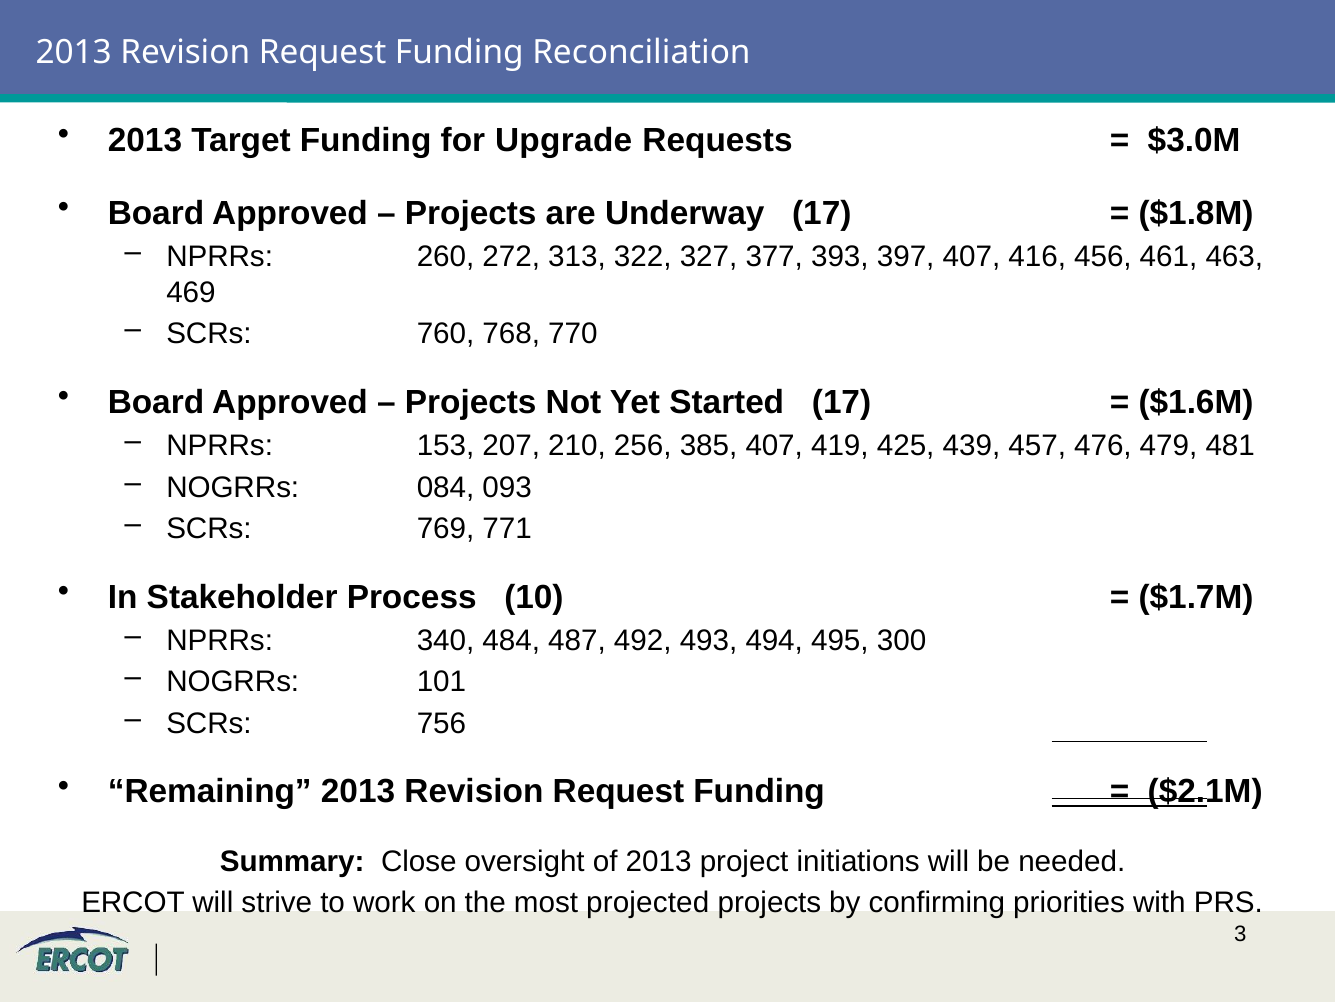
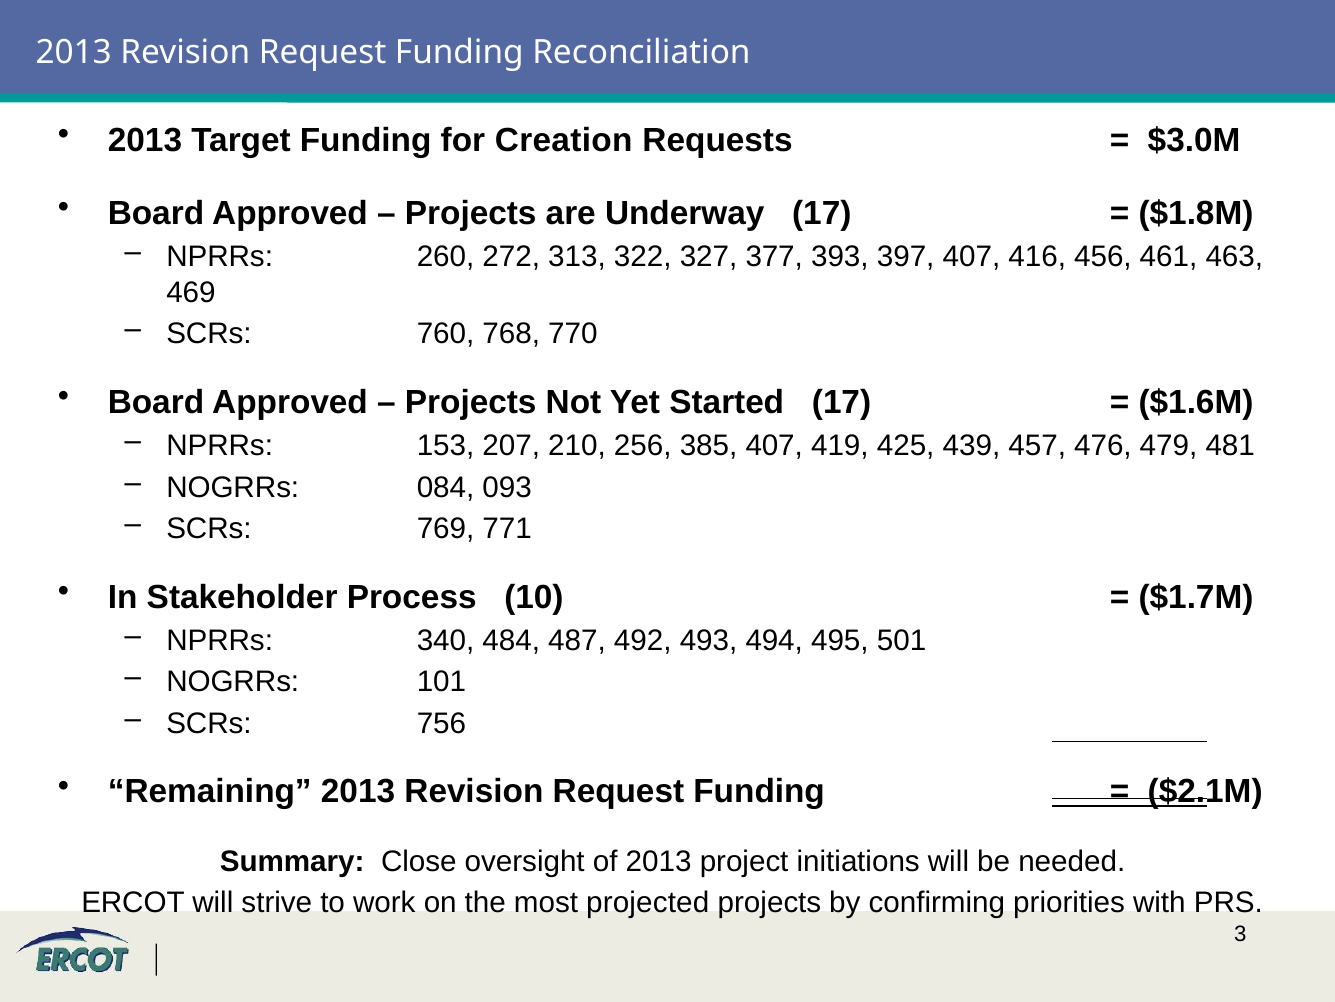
Upgrade: Upgrade -> Creation (564, 140)
300: 300 -> 501 (902, 640)
